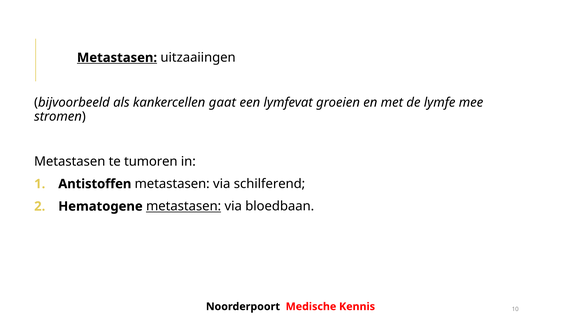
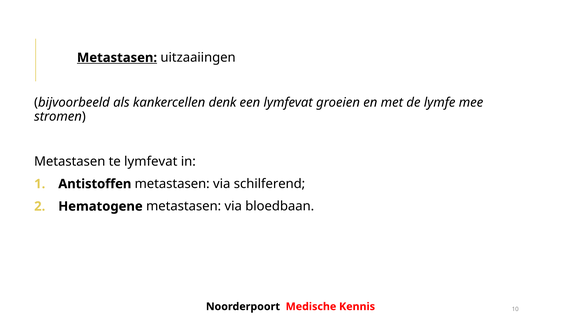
gaat: gaat -> denk (223, 103)
te tumoren: tumoren -> lymfevat (151, 162)
metastasen underline: present -> none (184, 206)
